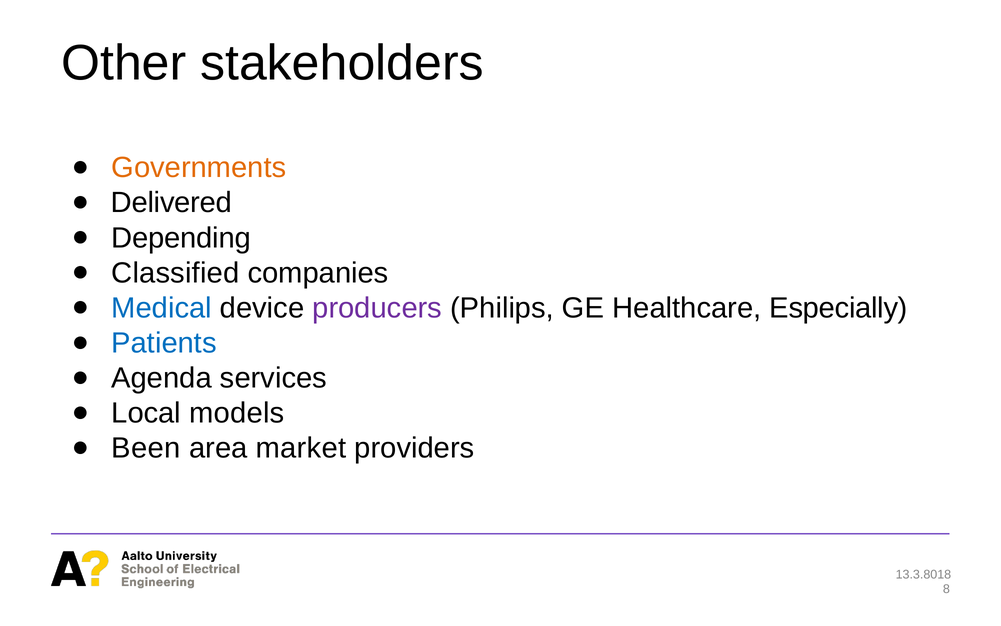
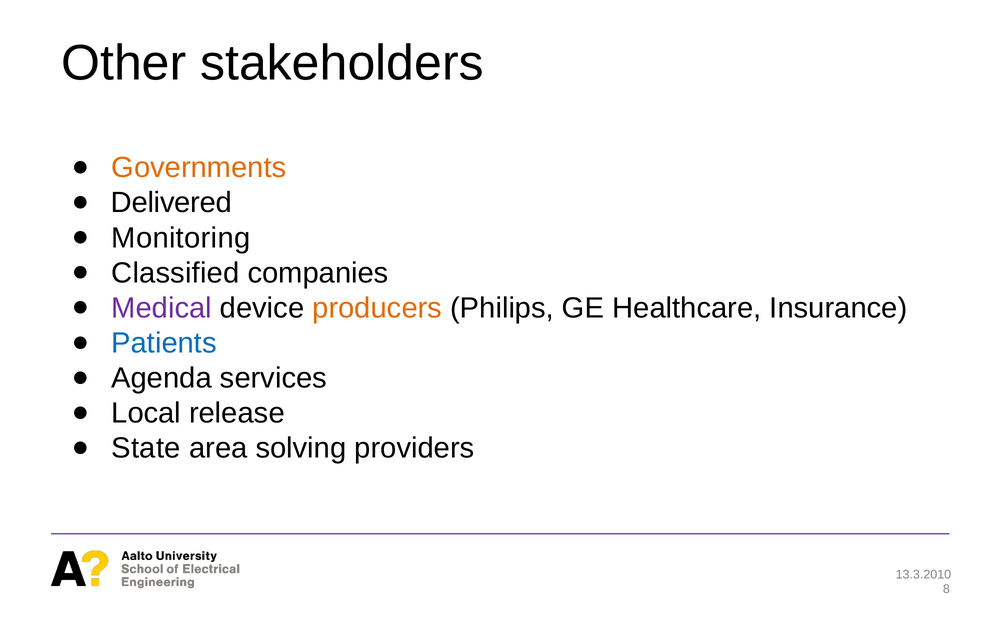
Depending: Depending -> Monitoring (181, 238)
Medical colour: blue -> purple (162, 308)
producers colour: purple -> orange (377, 308)
Especially: Especially -> Insurance (838, 308)
models: models -> release (237, 413)
Been: Been -> State (146, 448)
market: market -> solving (301, 448)
13.3.8018: 13.3.8018 -> 13.3.2010 (923, 574)
